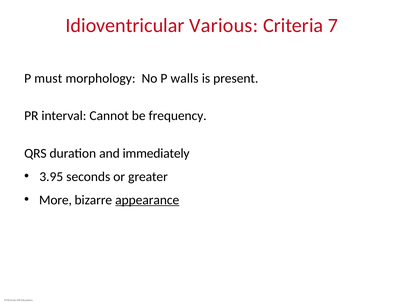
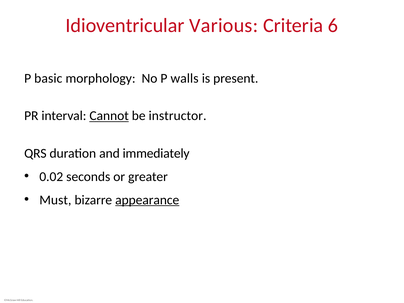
7: 7 -> 6 (333, 26)
must: must -> basic (48, 78)
Cannot underline: none -> present (109, 116)
frequency: frequency -> instructor (178, 116)
3.95: 3.95 -> 0.02 (51, 177)
More: More -> Must (55, 200)
